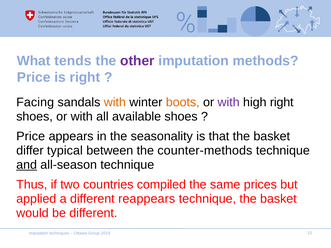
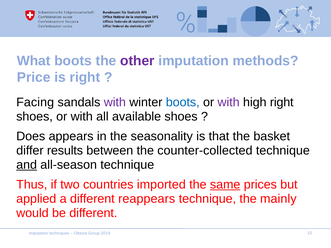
What tends: tends -> boots (73, 61)
with colour: orange -> purple (115, 102)
boots colour: orange -> blue (183, 102)
Price: Price -> Does (31, 136)
typical: typical -> results (65, 151)
counter-methods: counter-methods -> counter-collected (205, 151)
compiled: compiled -> imported (161, 185)
same underline: none -> present (225, 185)
technique the basket: basket -> mainly (278, 199)
